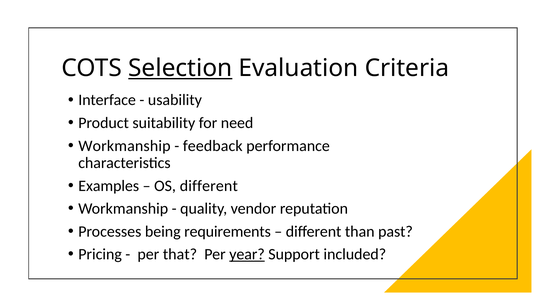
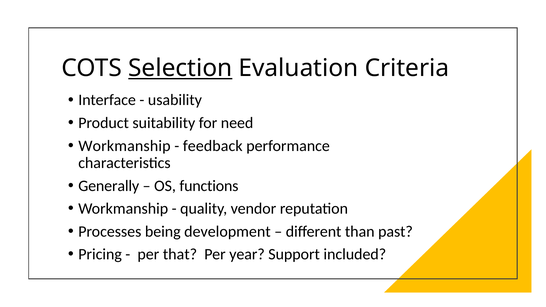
Examples: Examples -> Generally (109, 186)
OS different: different -> functions (209, 186)
requirements: requirements -> development (227, 232)
year underline: present -> none (247, 254)
